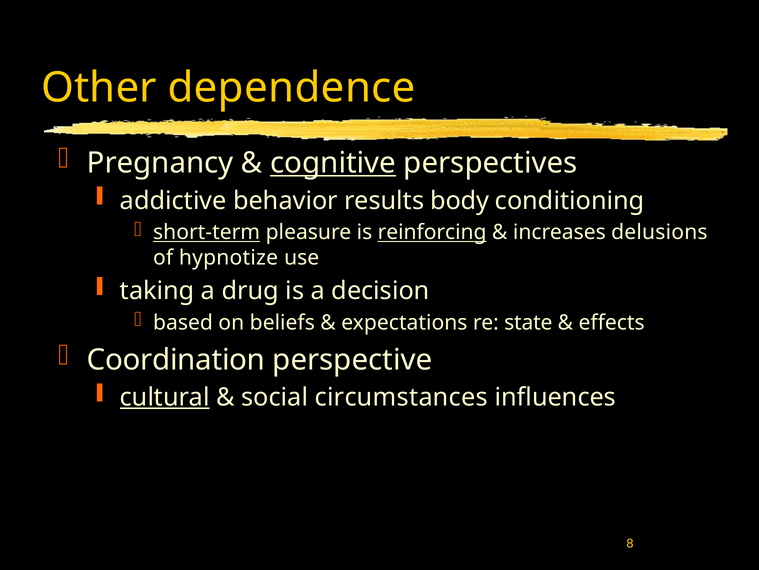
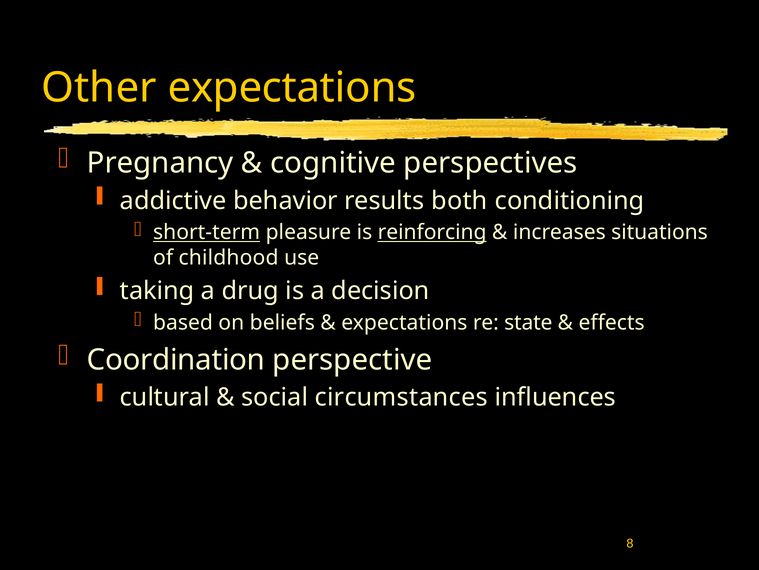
Other dependence: dependence -> expectations (292, 88)
cognitive underline: present -> none (333, 163)
body: body -> both (459, 200)
delusions: delusions -> situations (660, 232)
hypnotize: hypnotize -> childhood (229, 257)
cultural underline: present -> none (165, 397)
